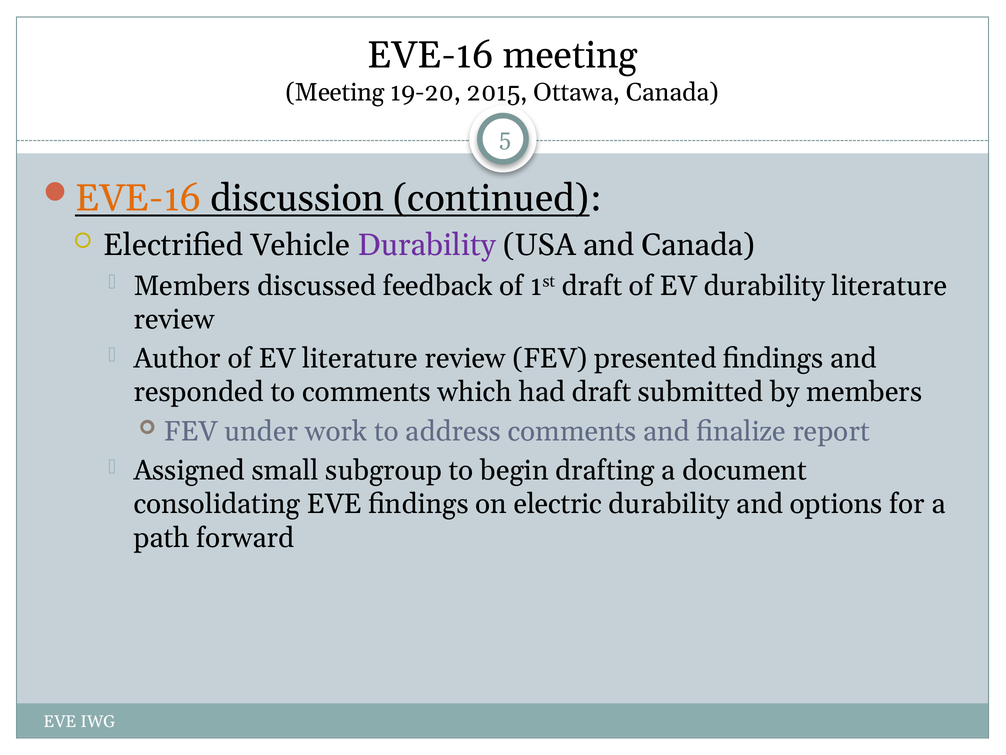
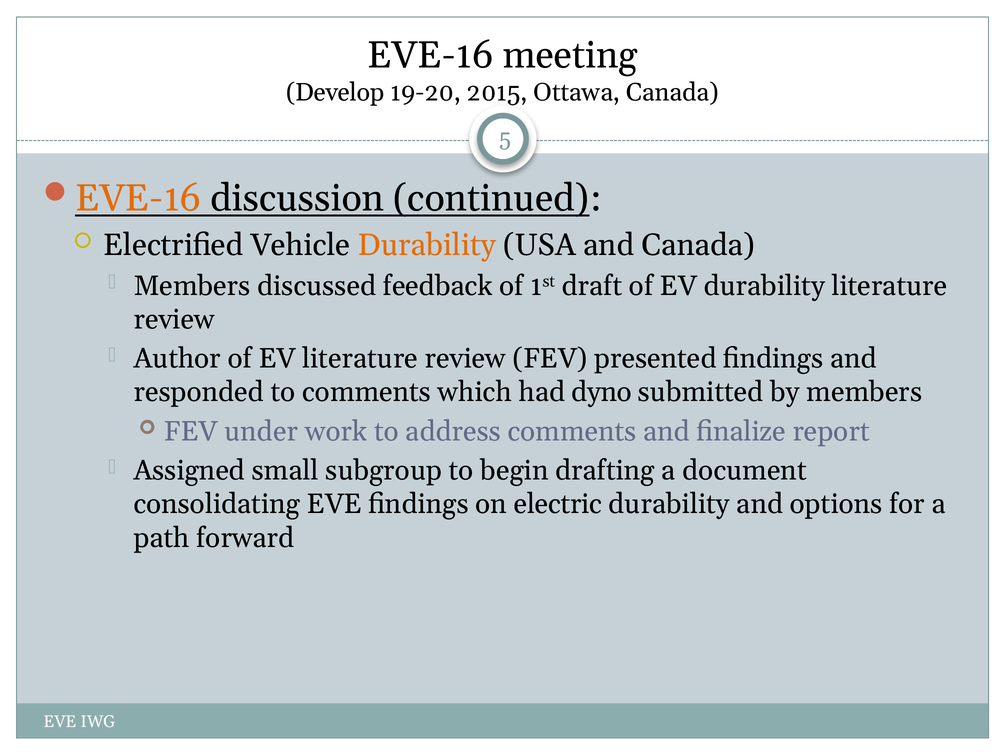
Meeting: Meeting -> Develop (335, 92)
Durability colour: purple -> orange (427, 245)
had draft: draft -> dyno (602, 392)
